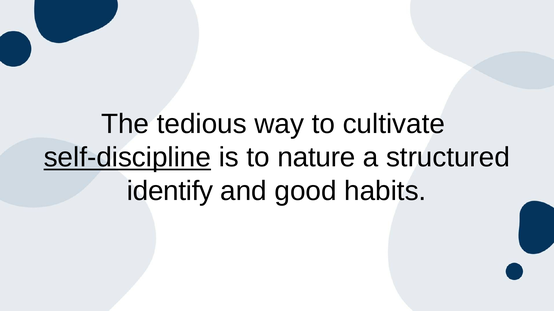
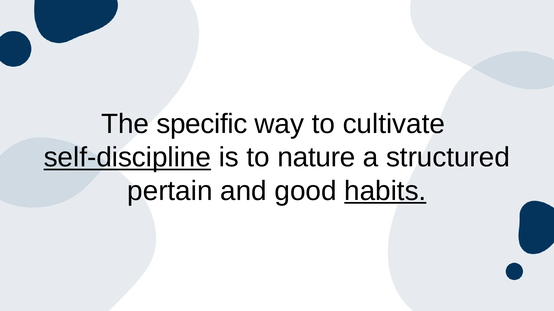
tedious: tedious -> specific (202, 124)
identify: identify -> pertain (170, 191)
habits underline: none -> present (385, 191)
